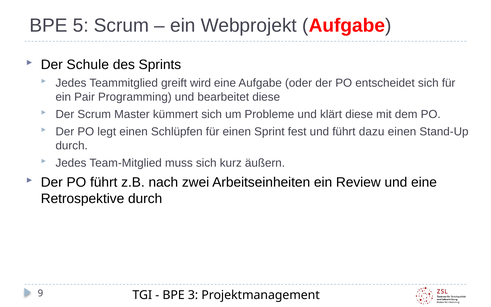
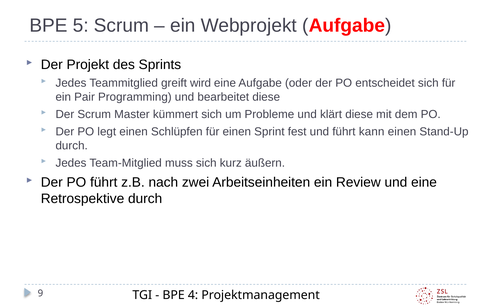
Schule: Schule -> Projekt (88, 64)
dazu: dazu -> kann (372, 132)
3: 3 -> 4 (193, 295)
